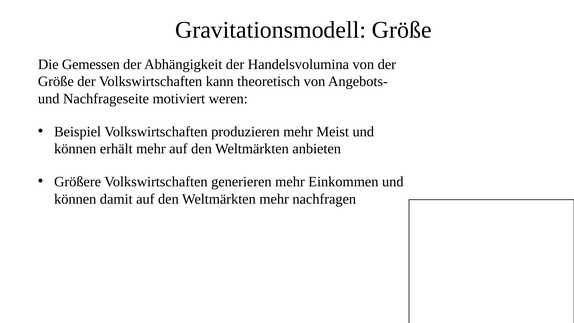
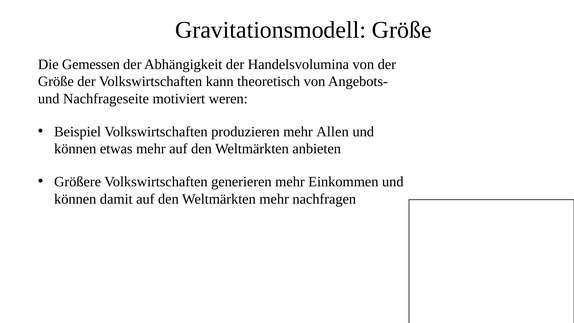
Meist: Meist -> Allen (333, 132)
erhält: erhält -> etwas (116, 149)
